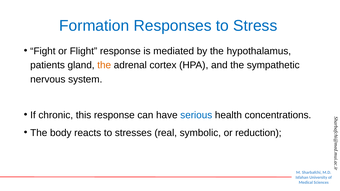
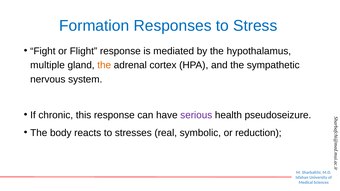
patients: patients -> multiple (48, 65)
serious colour: blue -> purple (196, 115)
concentrations: concentrations -> pseudoseizure (278, 115)
